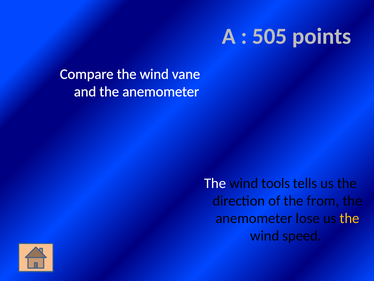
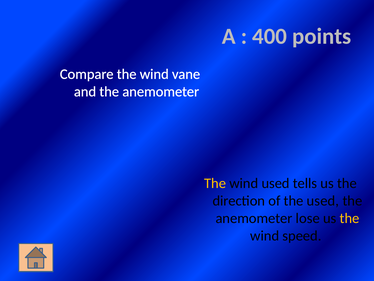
505: 505 -> 400 (270, 36)
The colour: white -> yellow (215, 183)
wind tools: tools -> used (276, 183)
the from: from -> used (323, 201)
